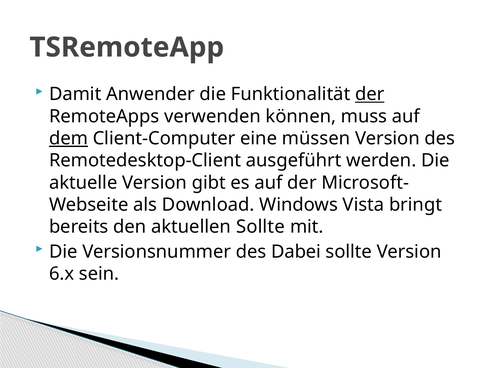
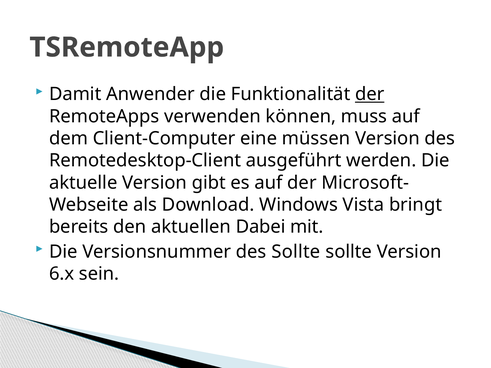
dem underline: present -> none (68, 139)
aktuellen Sollte: Sollte -> Dabei (261, 227)
des Dabei: Dabei -> Sollte (296, 252)
